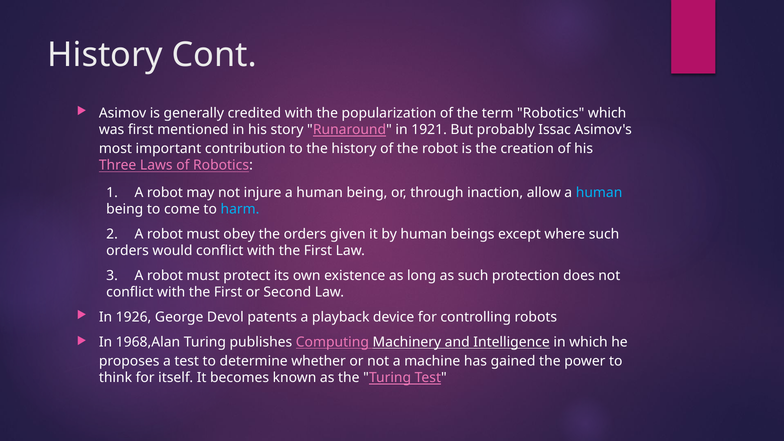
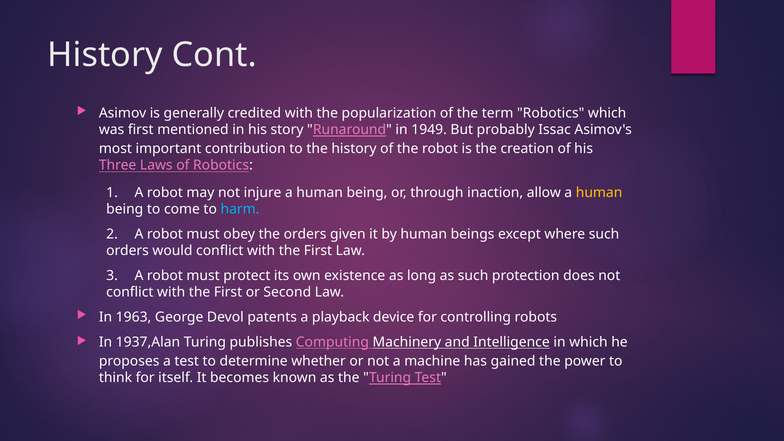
1921: 1921 -> 1949 (429, 130)
human colour: light blue -> yellow (599, 193)
1926: 1926 -> 1963 (134, 317)
1968,Alan: 1968,Alan -> 1937,Alan (148, 342)
